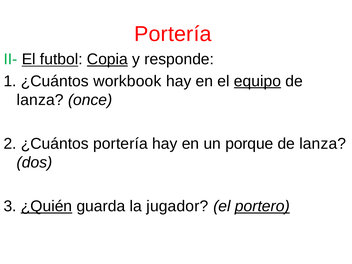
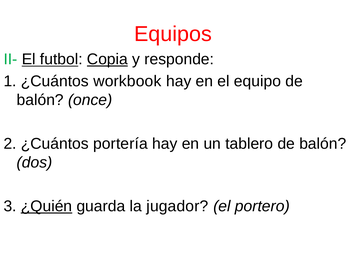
Portería: Portería -> Equipos (173, 34)
equipo underline: present -> none (257, 81)
lanza: lanza -> balón (40, 100)
porque: porque -> tablero (249, 144)
lanza: lanza -> balón (323, 144)
portero underline: present -> none (262, 206)
